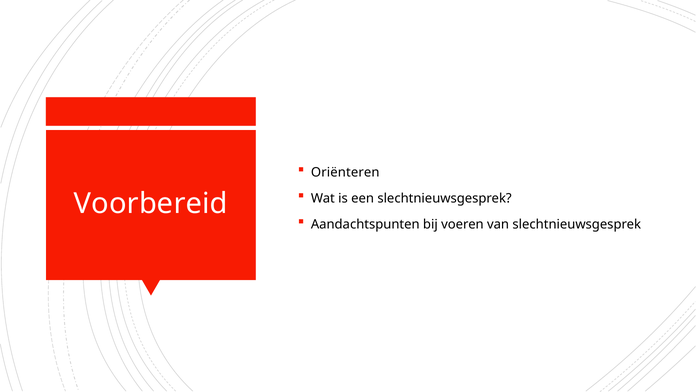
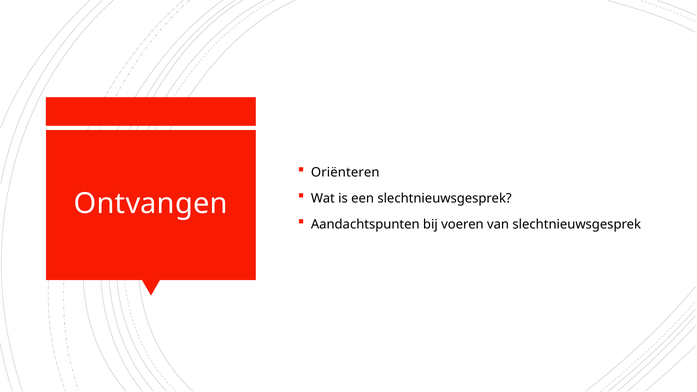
Voorbereid: Voorbereid -> Ontvangen (151, 204)
